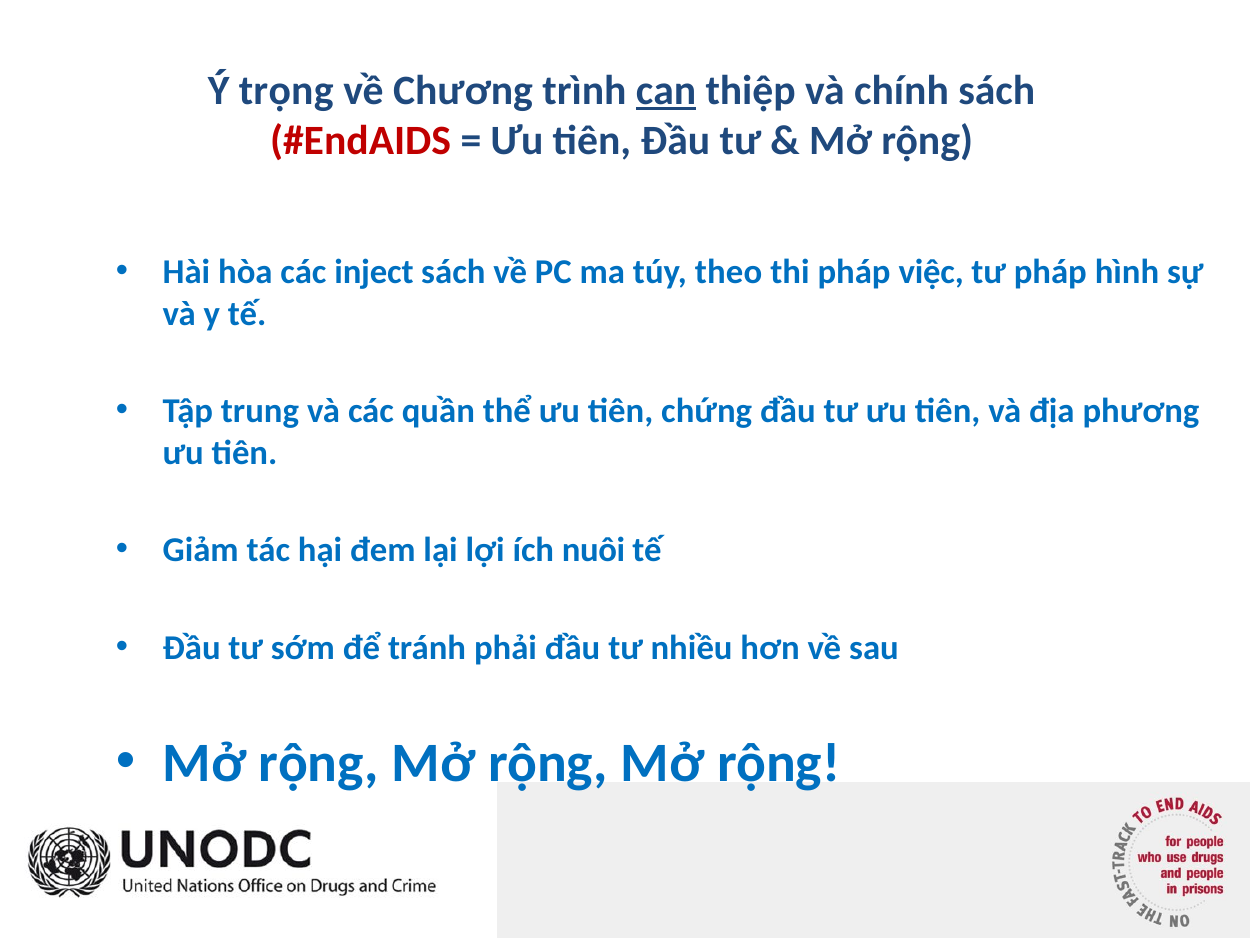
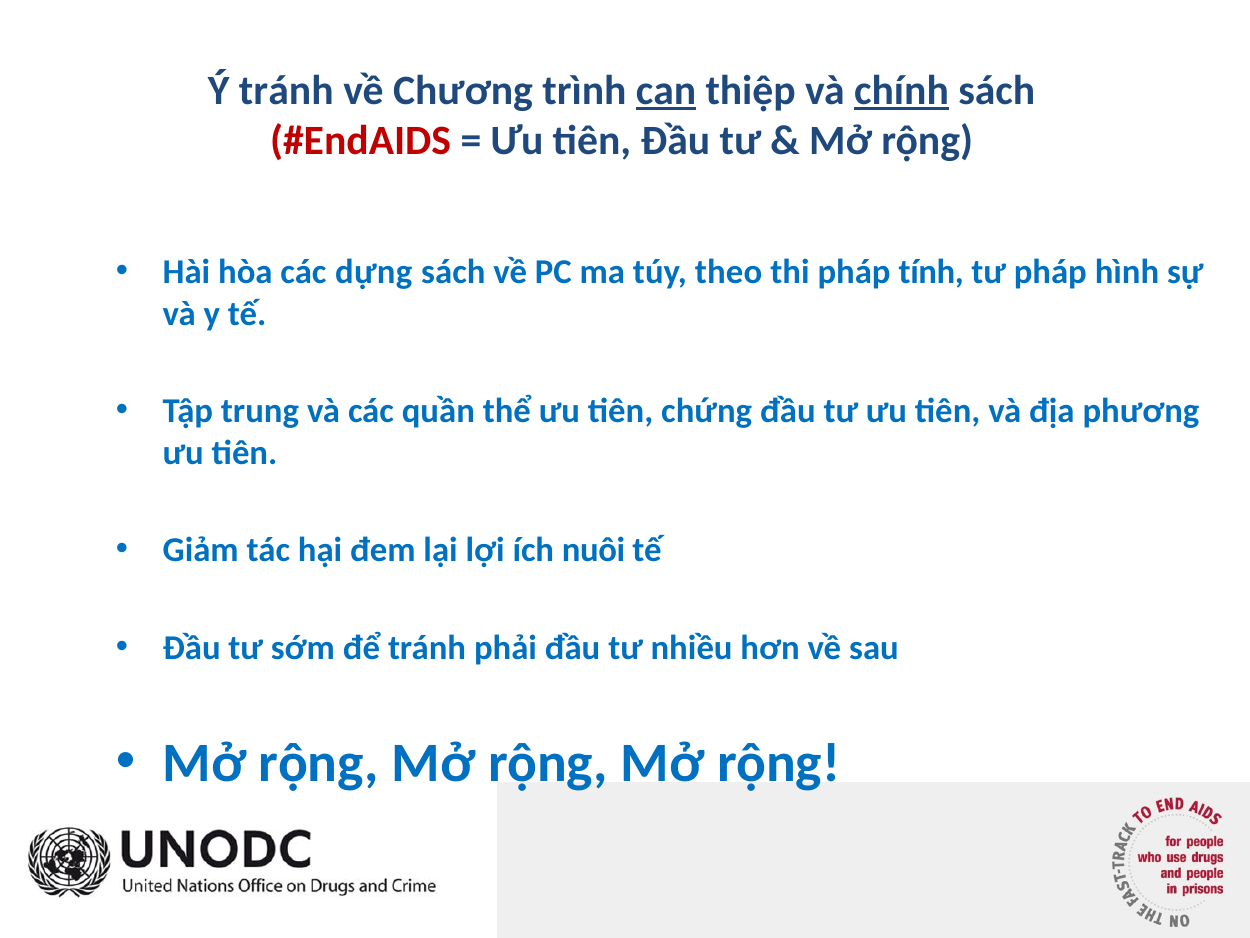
Ý trọng: trọng -> tránh (286, 90)
chính underline: none -> present (902, 90)
inject: inject -> dựng (374, 272)
việc: việc -> tính (931, 272)
